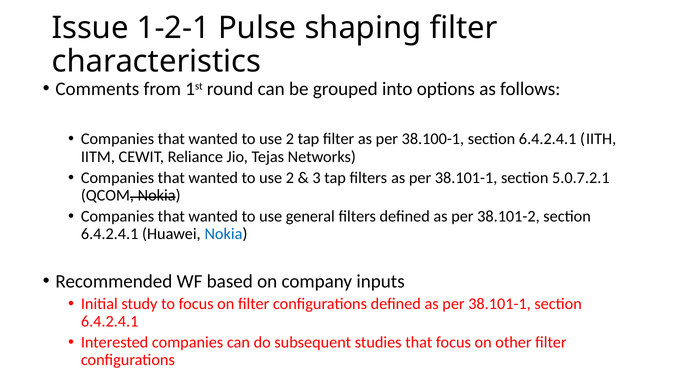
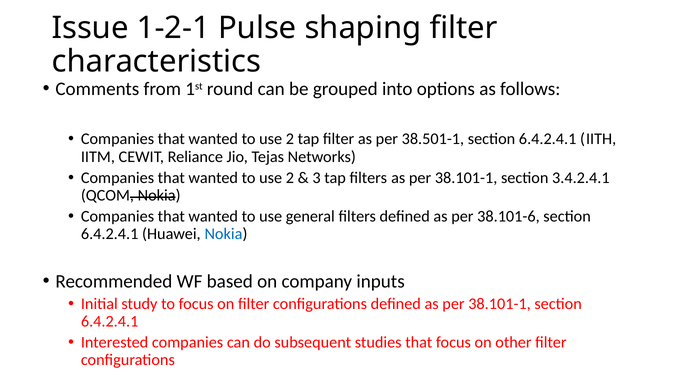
38.100-1: 38.100-1 -> 38.501-1 (433, 139)
5.0.7.2.1: 5.0.7.2.1 -> 3.4.2.4.1 (581, 177)
38.101-2: 38.101-2 -> 38.101-6 (508, 216)
